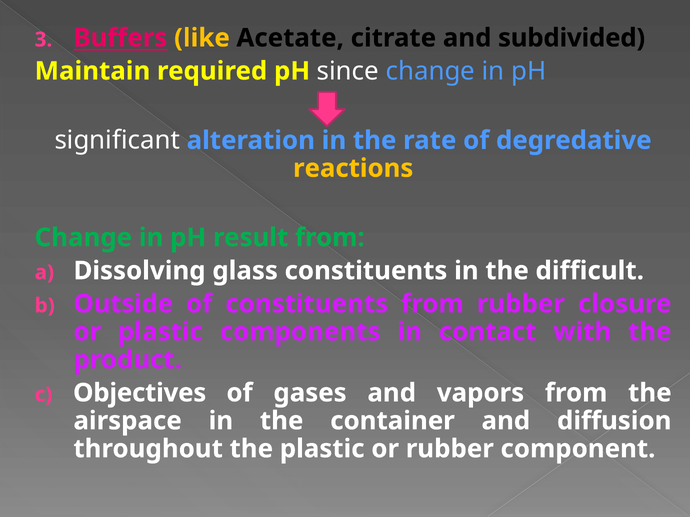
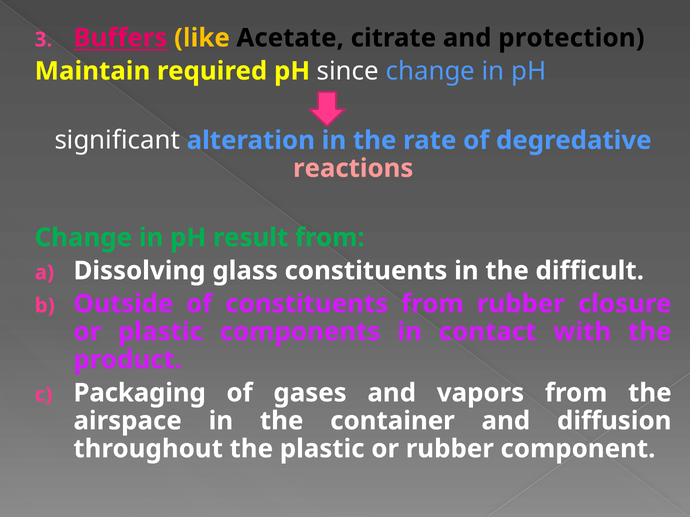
subdivided: subdivided -> protection (571, 38)
reactions colour: yellow -> pink (353, 168)
Objectives: Objectives -> Packaging (140, 393)
